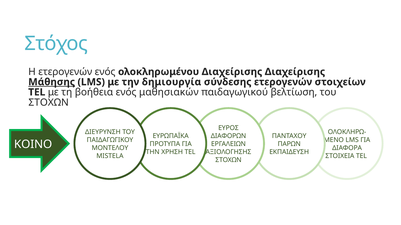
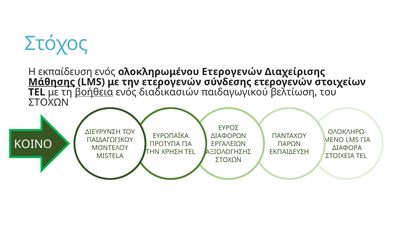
Η ετερογενών: ετερογενών -> εκπαίδευση (65, 72)
ολοκληρωμένου Διαχείρισης: Διαχείρισης -> Ετερογενών (232, 72)
την δημιουργία: δημιουργία -> ετερογενών (172, 82)
βοήθεια underline: none -> present (94, 92)
μαθησιακών: μαθησιακών -> διαδικασιών (169, 92)
